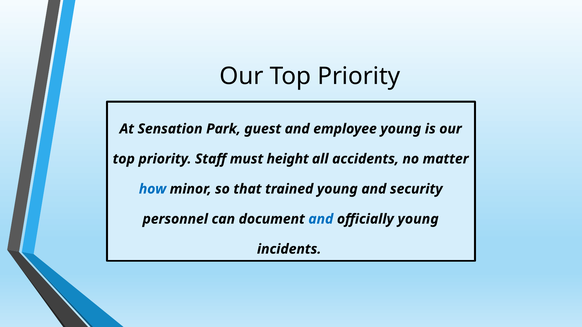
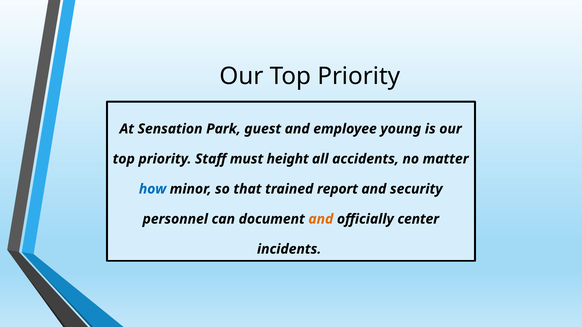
trained young: young -> report (337, 189)
and colour: blue -> orange (321, 219)
officially young: young -> center (418, 219)
